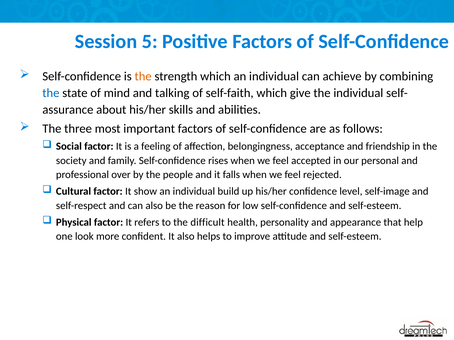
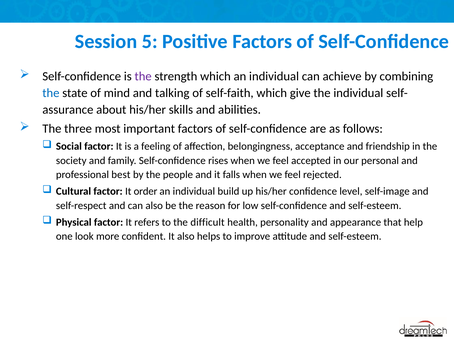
the colour: orange -> purple (143, 77)
over: over -> best (121, 175)
show: show -> order (146, 192)
